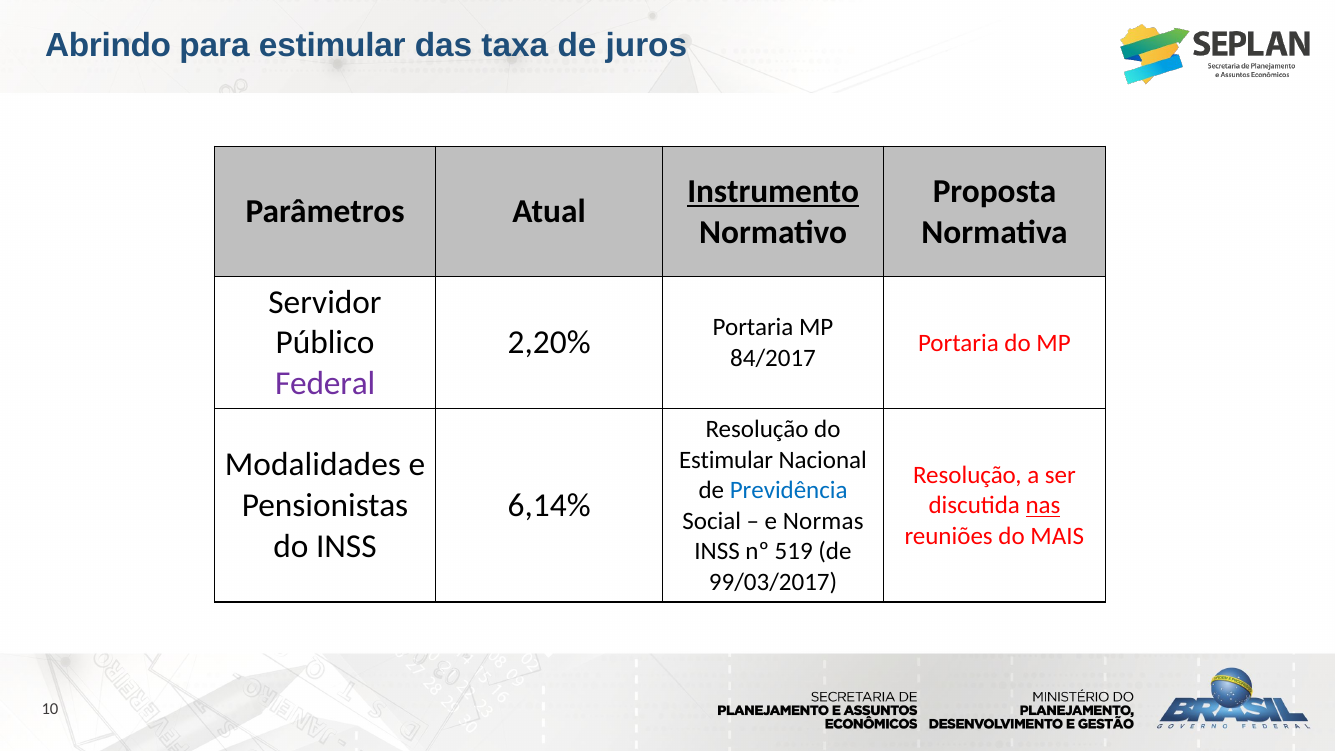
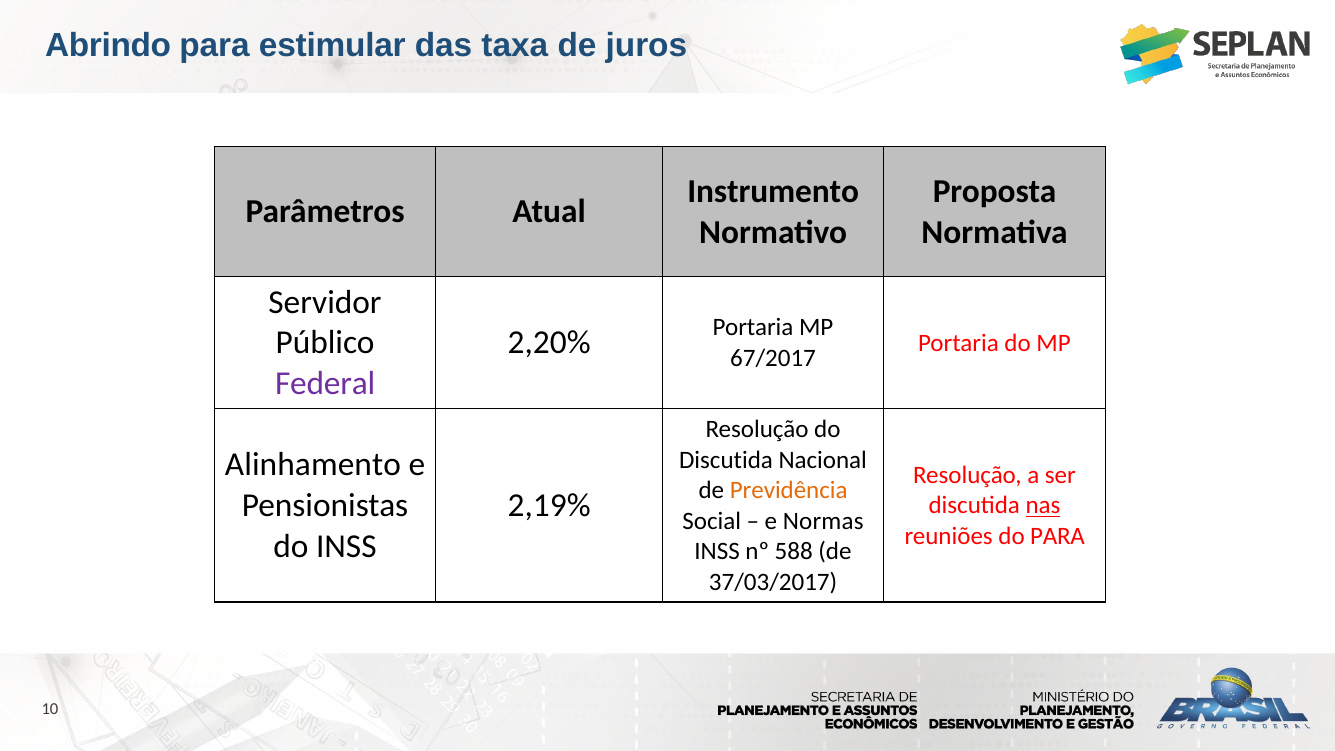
Instrumento underline: present -> none (773, 191)
84/2017: 84/2017 -> 67/2017 (773, 358)
Estimular: Estimular -> Discutida (726, 460)
Modalidades: Modalidades -> Alinhamento (313, 465)
Previdência colour: blue -> orange (789, 490)
6,14%: 6,14% -> 2,19% (549, 506)
do MAIS: MAIS -> PARA (1057, 536)
519: 519 -> 588 (794, 551)
99/03/2017: 99/03/2017 -> 37/03/2017 (773, 582)
